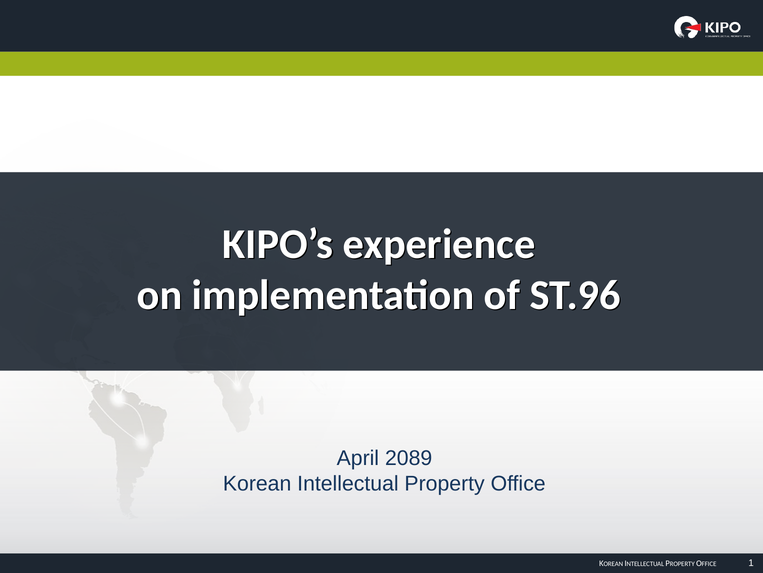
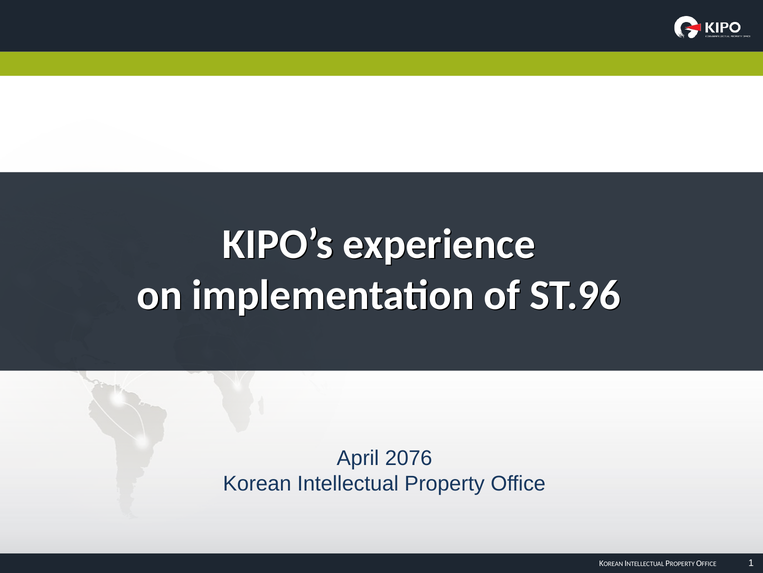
2089: 2089 -> 2076 (409, 458)
